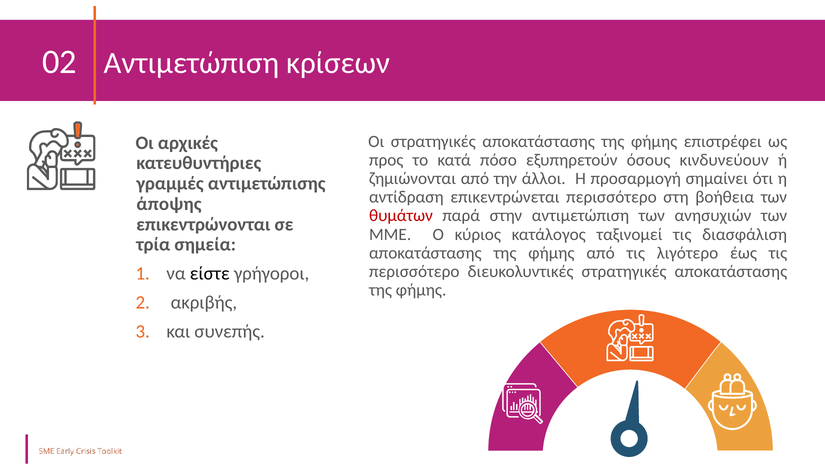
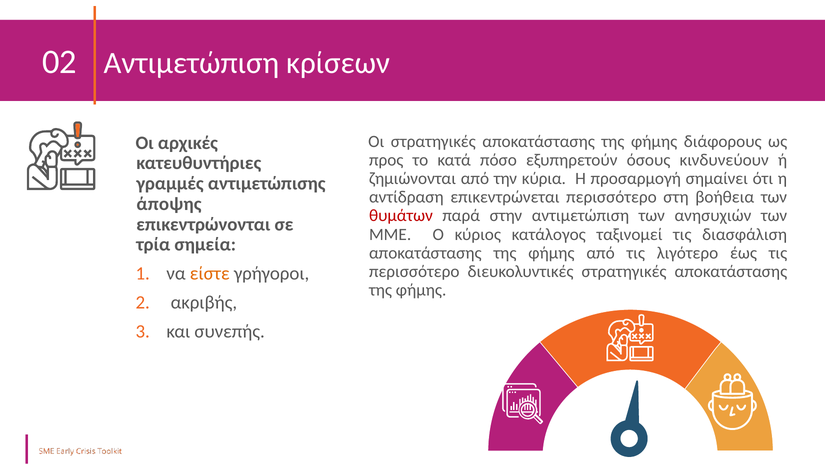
επιστρέφει: επιστρέφει -> διάφορους (723, 141)
άλλοι: άλλοι -> κύρια (544, 179)
είστε colour: black -> orange (210, 274)
